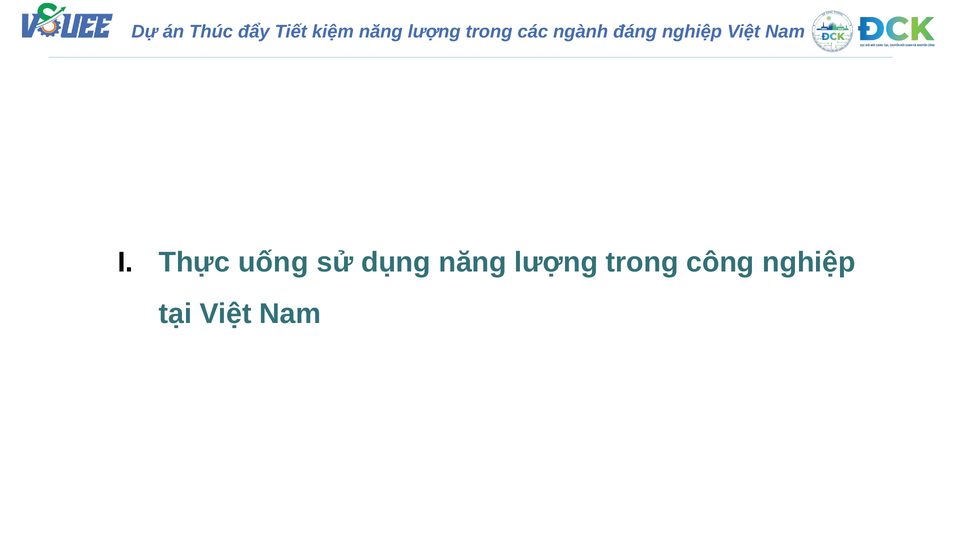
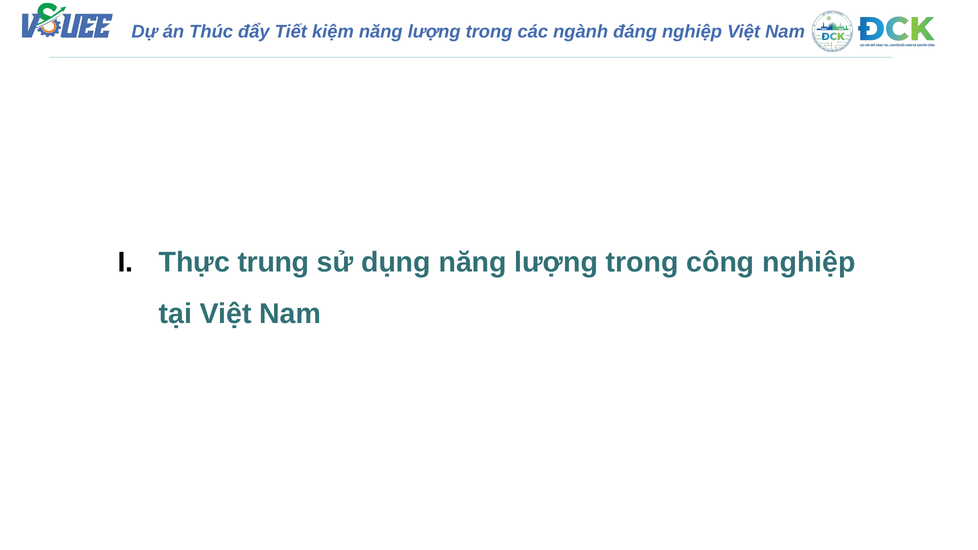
uống: uống -> trung (274, 263)
